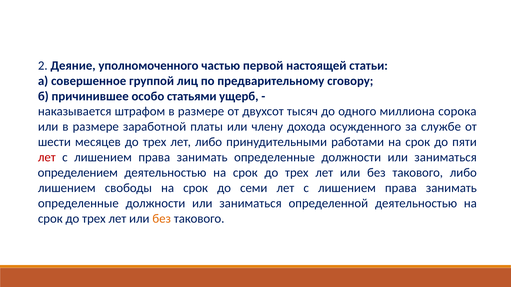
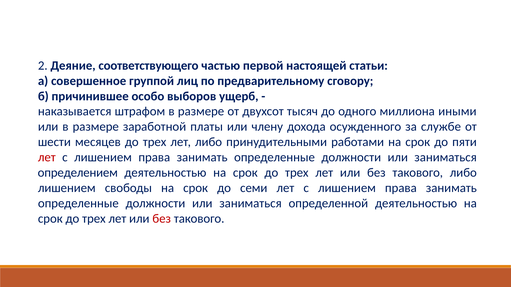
уполномоченного: уполномоченного -> соответствующего (148, 66)
статьями: статьями -> выборов (192, 96)
сорока: сорока -> иными (457, 112)
без colour: orange -> red (162, 219)
